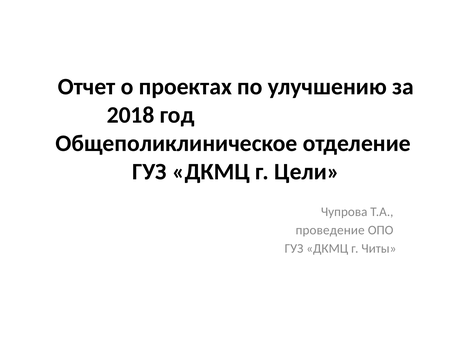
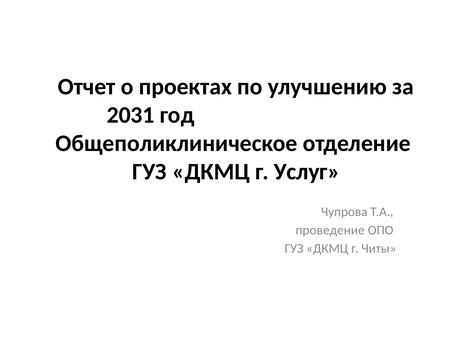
2018: 2018 -> 2031 (131, 115)
Цели: Цели -> Услуг (307, 172)
